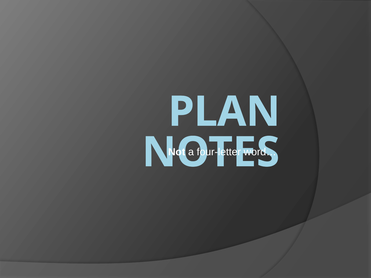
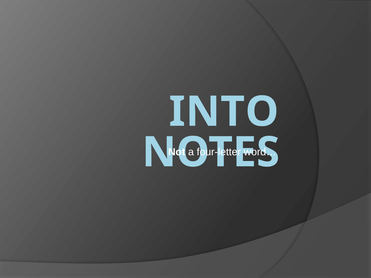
PLAN: PLAN -> INTO (224, 112)
